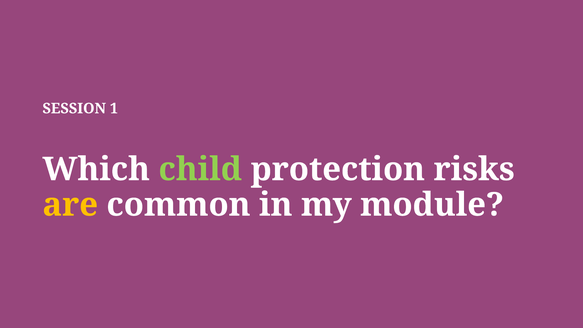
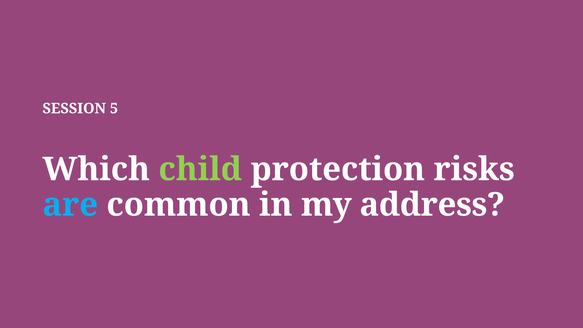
1: 1 -> 5 (114, 108)
are colour: yellow -> light blue (70, 205)
module: module -> address (432, 205)
